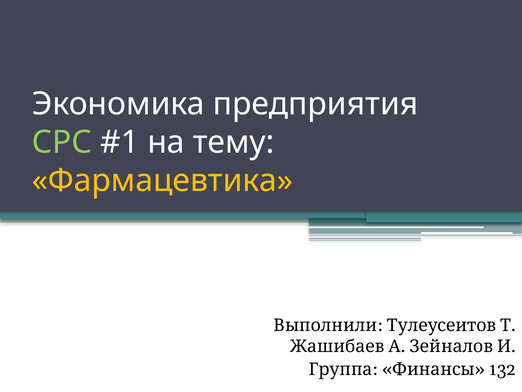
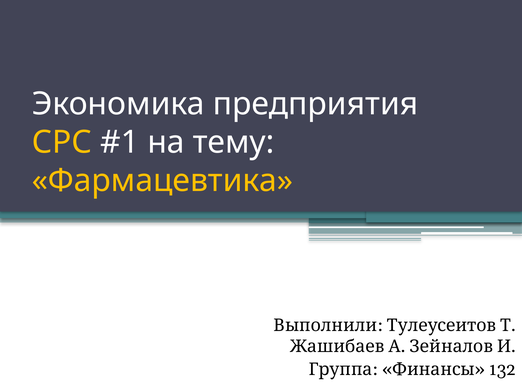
СРС colour: light green -> yellow (62, 142)
